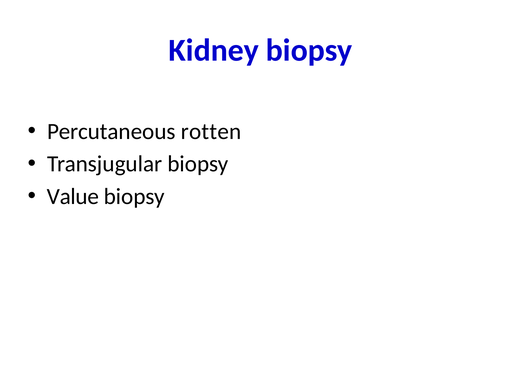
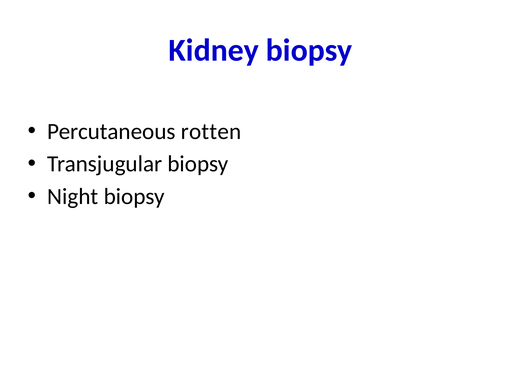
Value: Value -> Night (73, 196)
